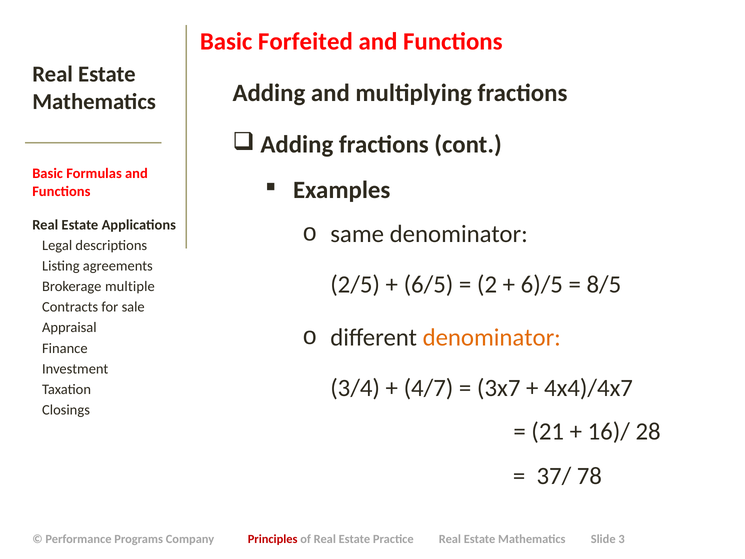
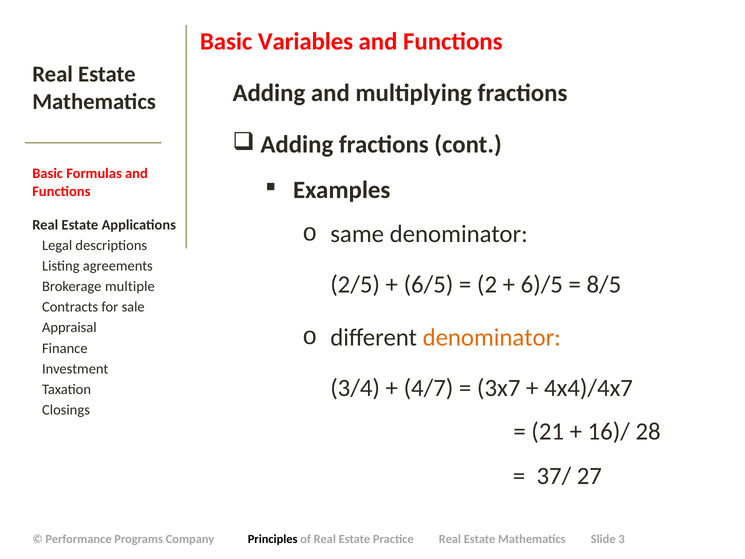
Forfeited: Forfeited -> Variables (306, 41)
78: 78 -> 27 (589, 476)
Principles colour: red -> black (273, 539)
